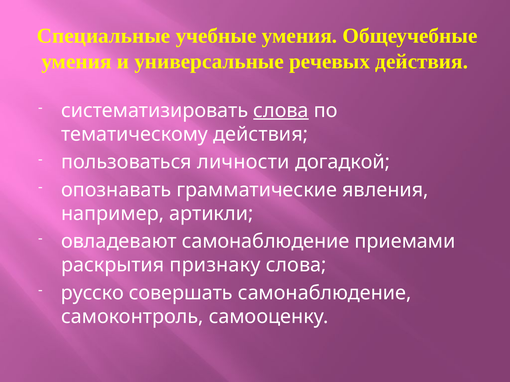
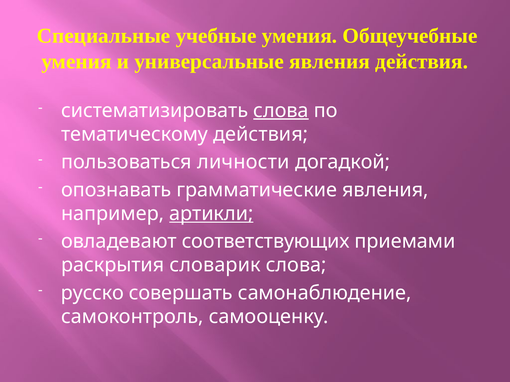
универсальные речевых: речевых -> явления (330, 61)
артикли underline: none -> present (211, 214)
овладевают самонаблюдение: самонаблюдение -> соответствующих (266, 242)
признаку: признаку -> словарик (215, 265)
